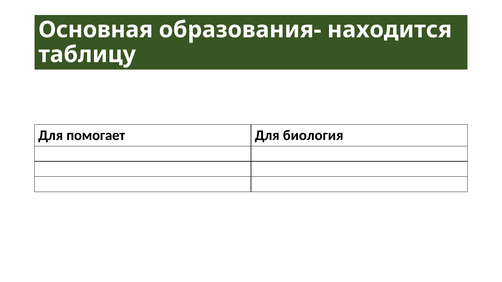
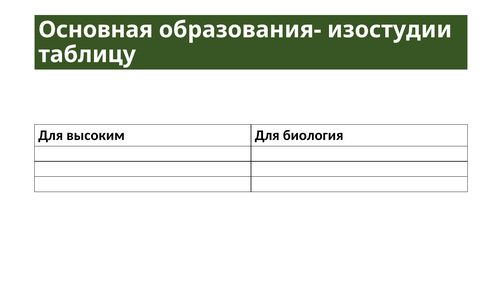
находится: находится -> изостудии (390, 30)
помогает: помогает -> высоким (96, 136)
